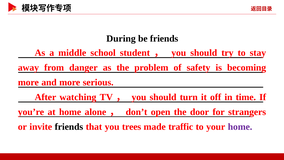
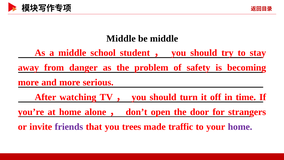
During: During -> Middle (121, 38)
be friends: friends -> middle (164, 38)
friends colour: black -> purple (69, 126)
